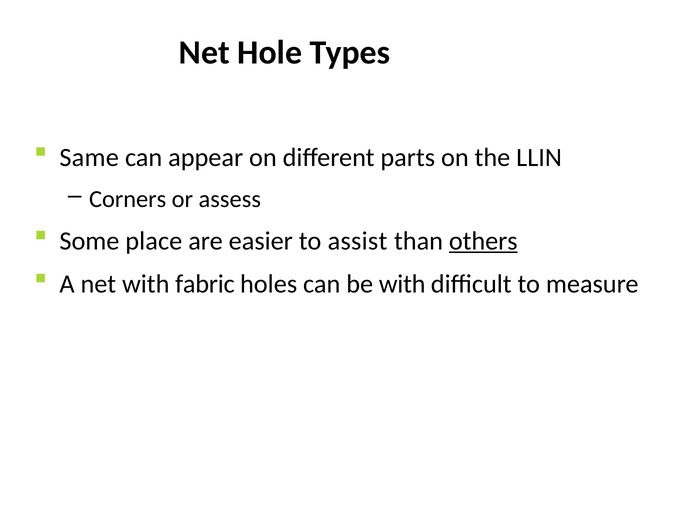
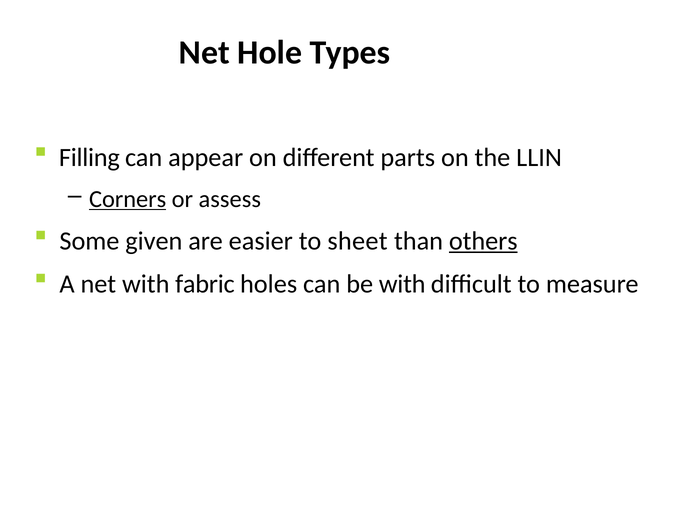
Same: Same -> Filling (89, 157)
Corners underline: none -> present (128, 199)
place: place -> given (154, 241)
assist: assist -> sheet (357, 241)
